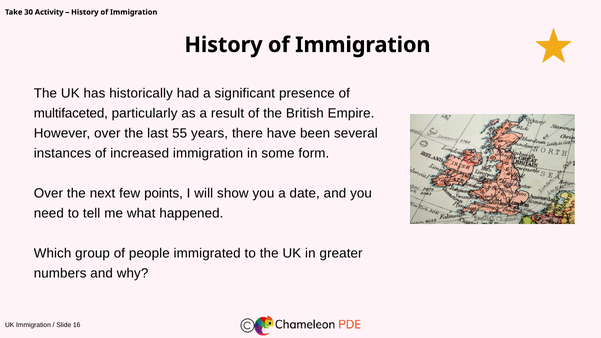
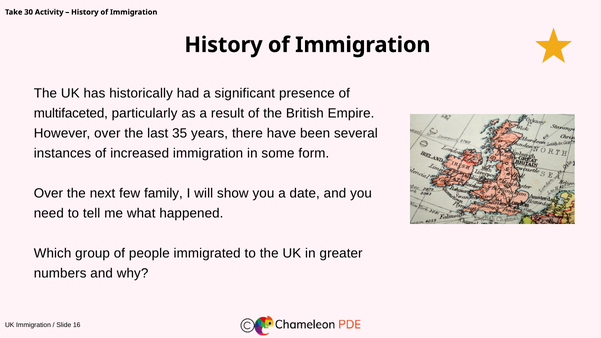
55: 55 -> 35 (180, 133)
points: points -> family (163, 194)
